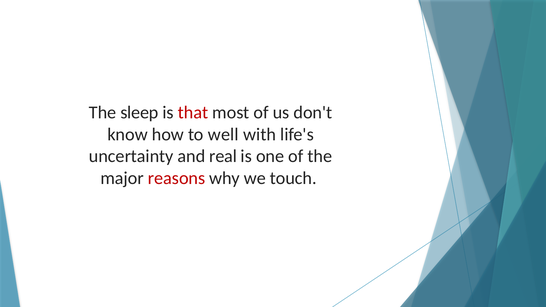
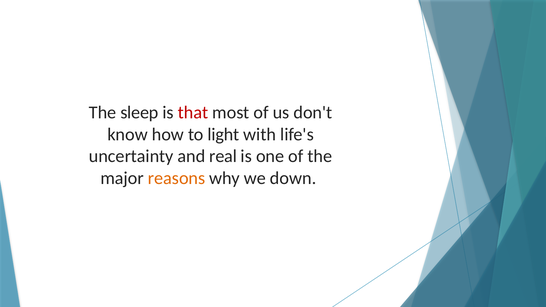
well: well -> light (224, 134)
reasons colour: red -> orange (177, 178)
touch: touch -> down (293, 178)
